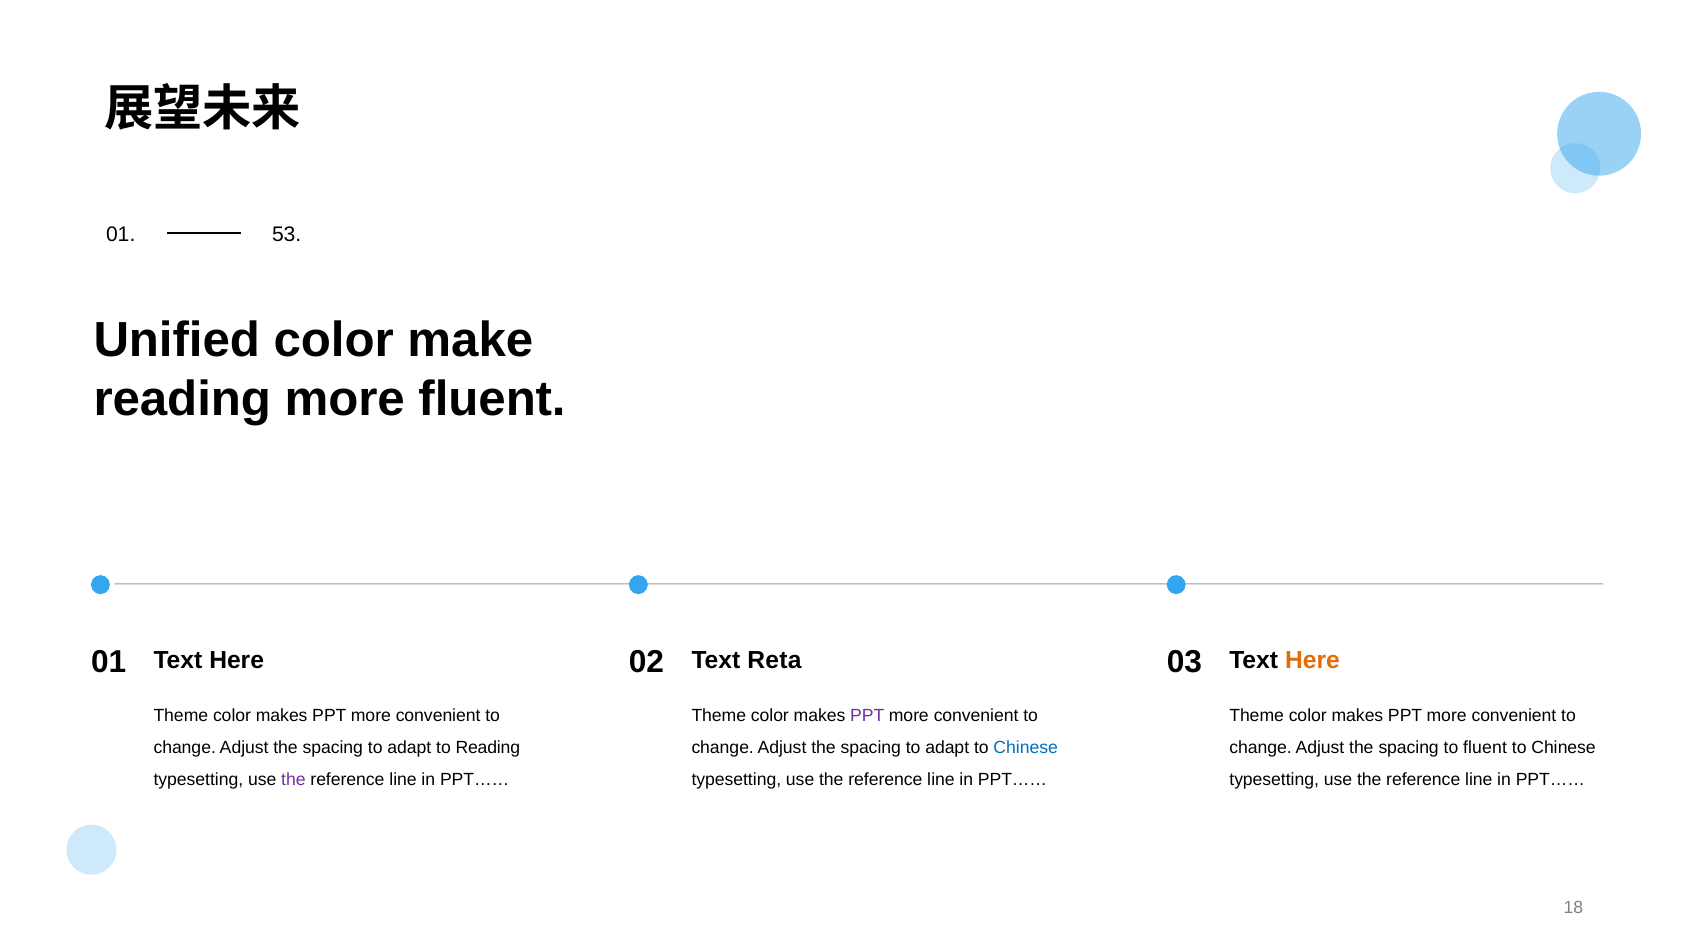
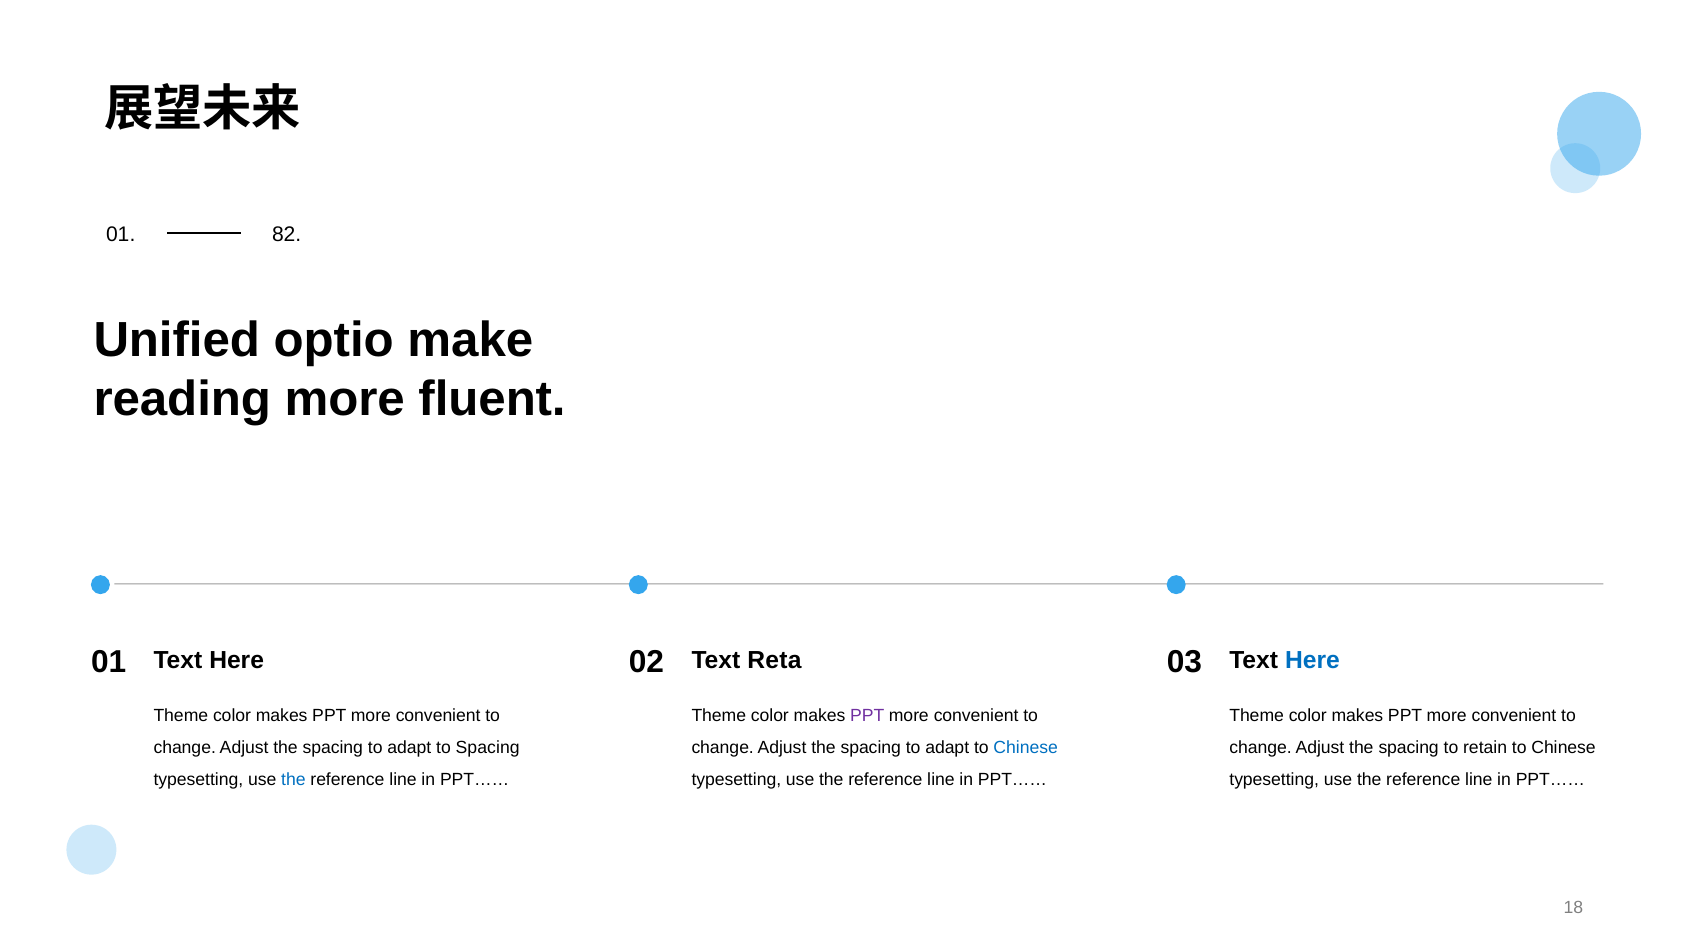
53: 53 -> 82 (287, 235)
Unified color: color -> optio (334, 340)
Here colour: orange -> blue (1312, 660)
to Reading: Reading -> Spacing (488, 748)
to fluent: fluent -> retain (1485, 748)
the colour: purple -> blue (293, 779)
